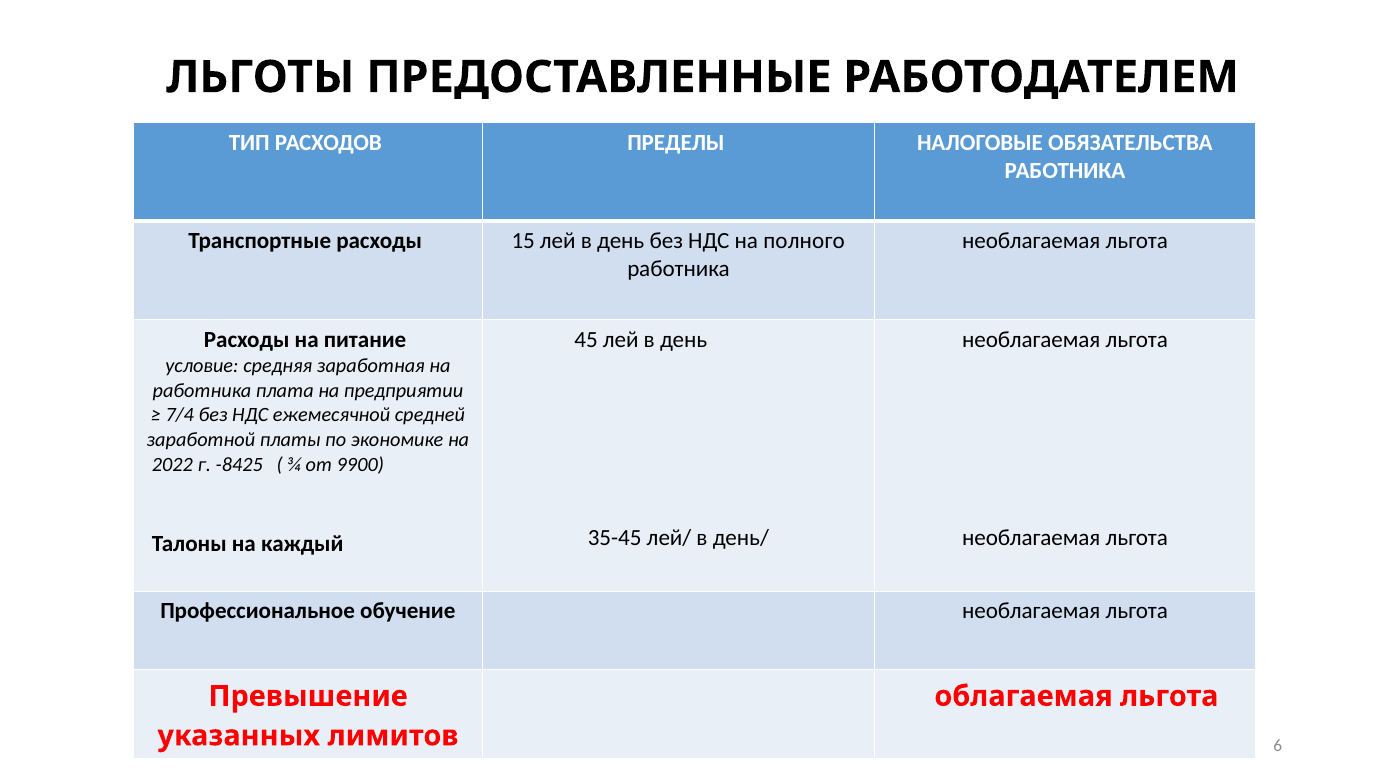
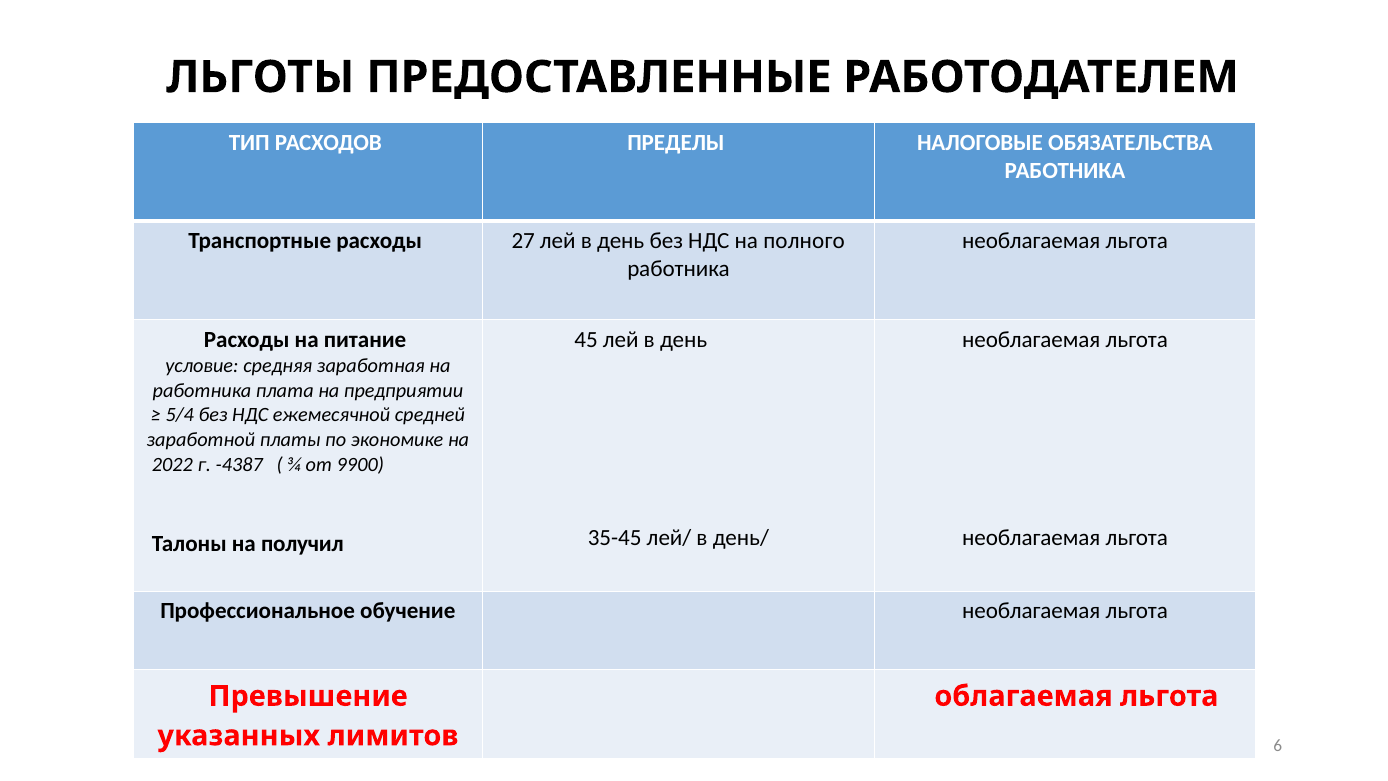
15: 15 -> 27 (523, 241)
7/4: 7/4 -> 5/4 (180, 415)
-8425: -8425 -> -4387 (239, 464)
каждый: каждый -> получил (302, 544)
